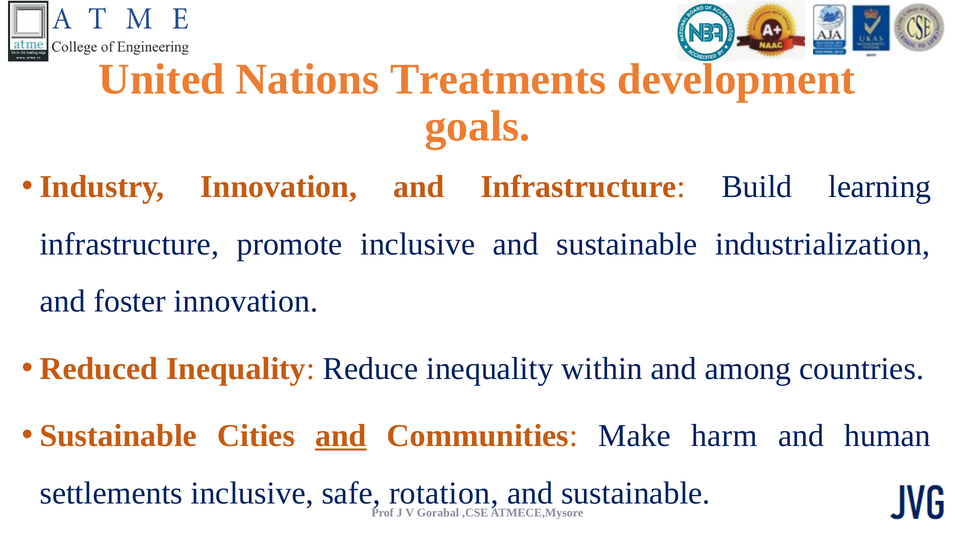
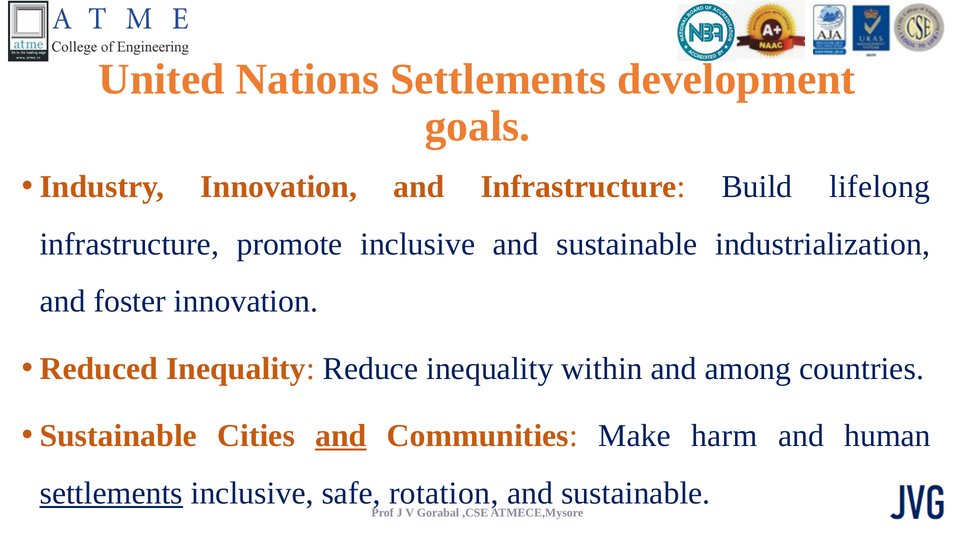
Nations Treatments: Treatments -> Settlements (498, 79)
learning: learning -> lifelong (880, 187)
settlements underline: none -> present (111, 493)
